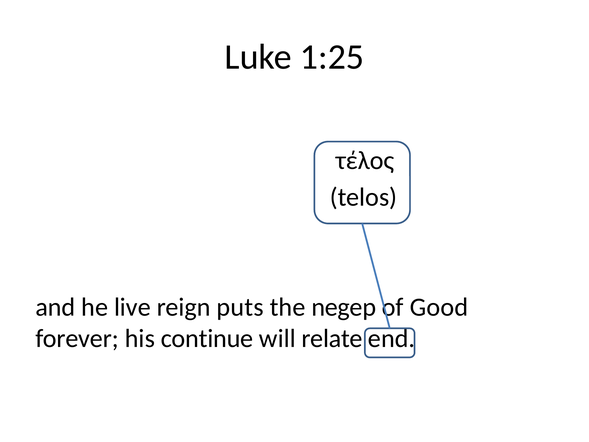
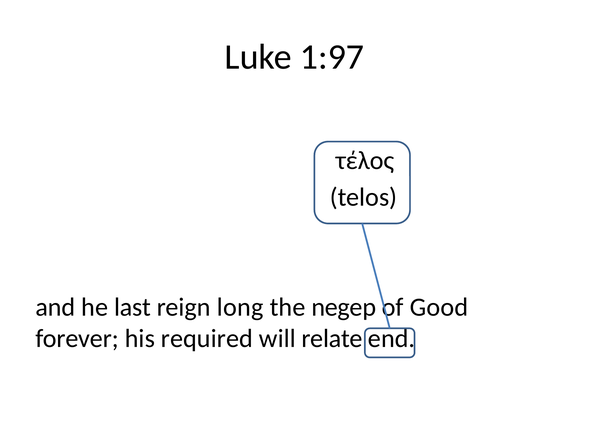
1:25: 1:25 -> 1:97 (332, 57)
live: live -> last (132, 307)
puts: puts -> long (240, 307)
continue: continue -> required (207, 338)
